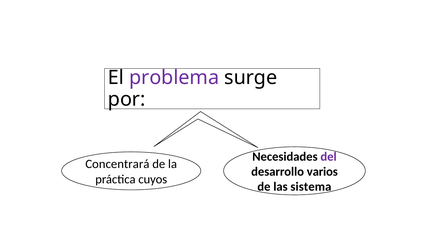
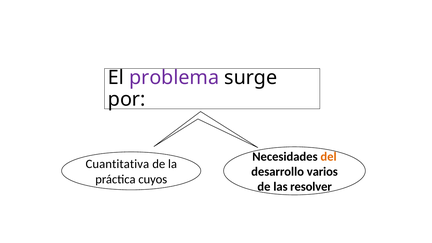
del colour: purple -> orange (329, 157)
Concentrará: Concentrará -> Cuantitativa (117, 164)
sistema: sistema -> resolver (311, 187)
